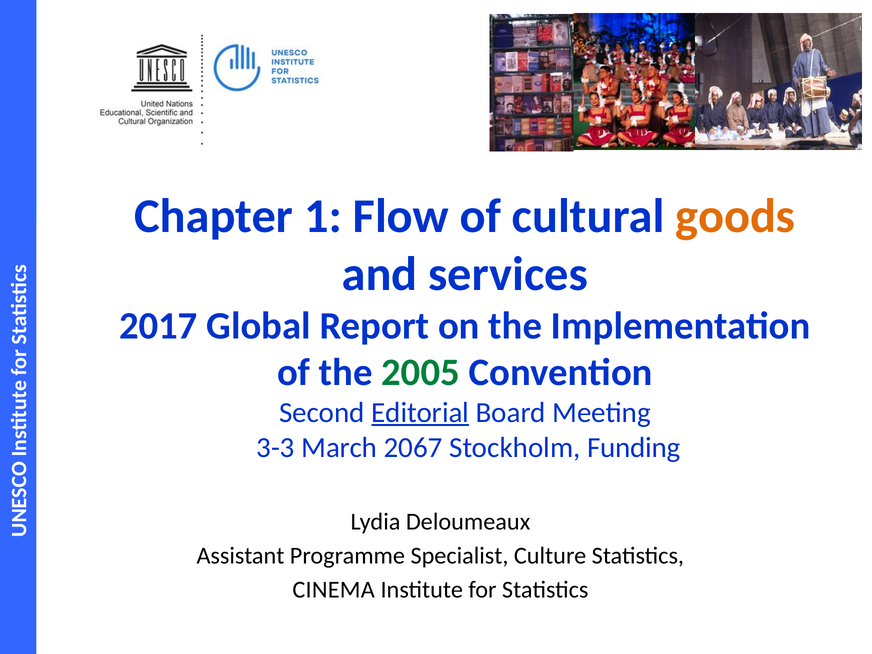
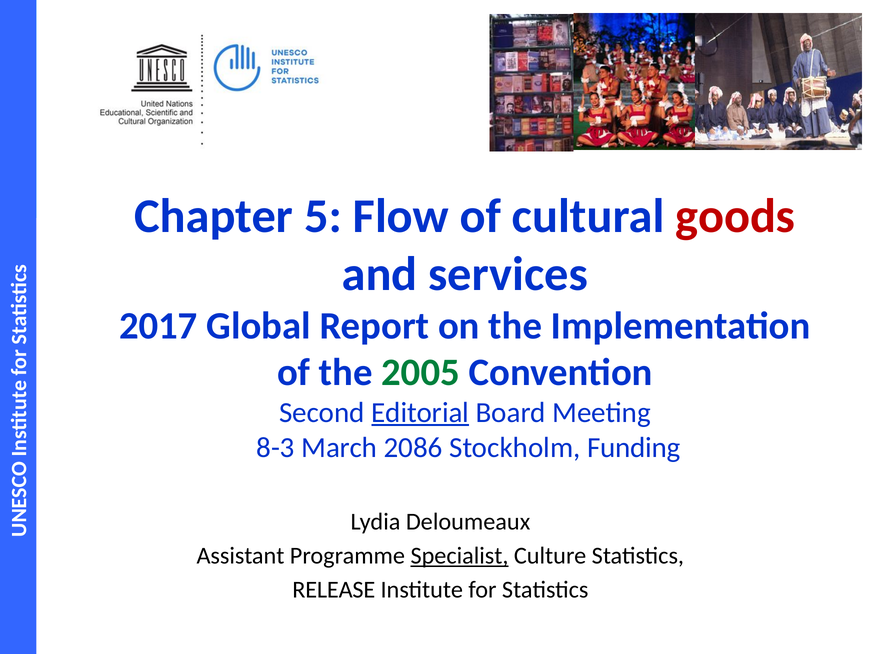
1: 1 -> 5 (323, 216)
goods colour: orange -> red (735, 216)
3-3: 3-3 -> 8-3 (275, 447)
2067: 2067 -> 2086 (413, 447)
Specialist underline: none -> present (459, 556)
CINEMA: CINEMA -> RELEASE (334, 590)
